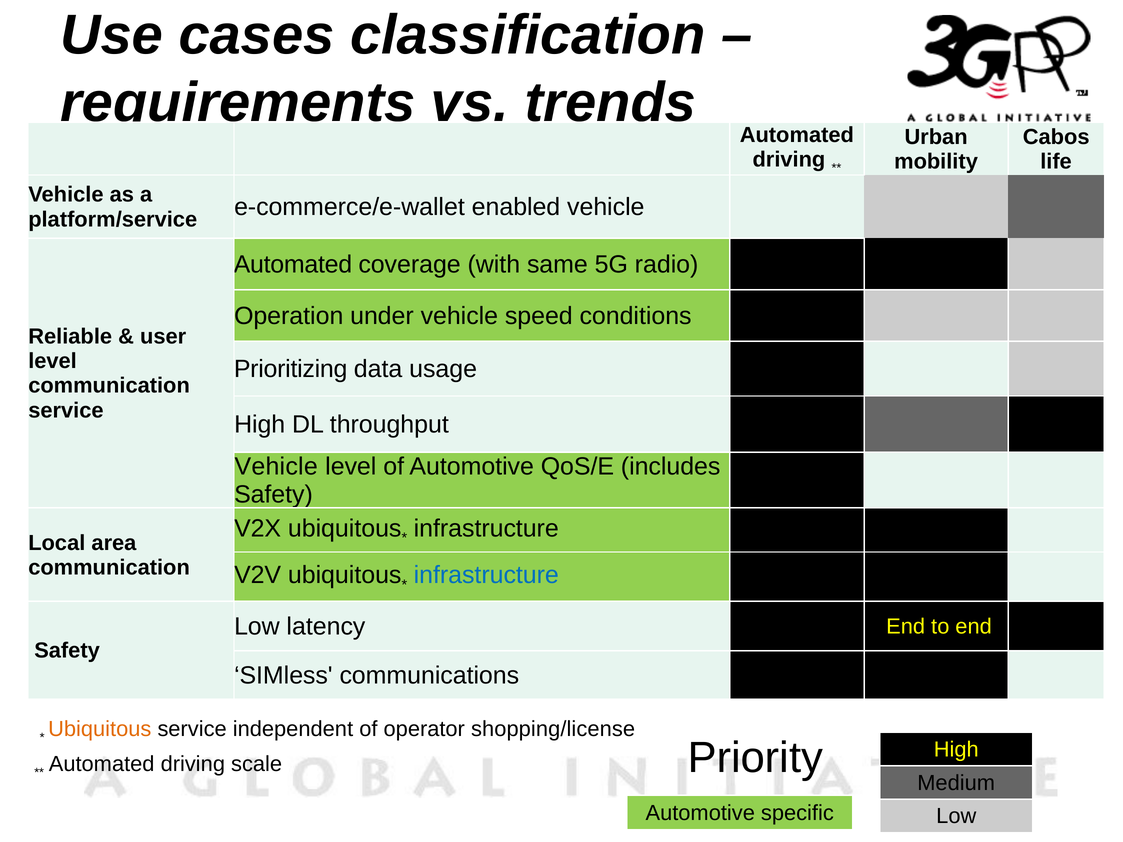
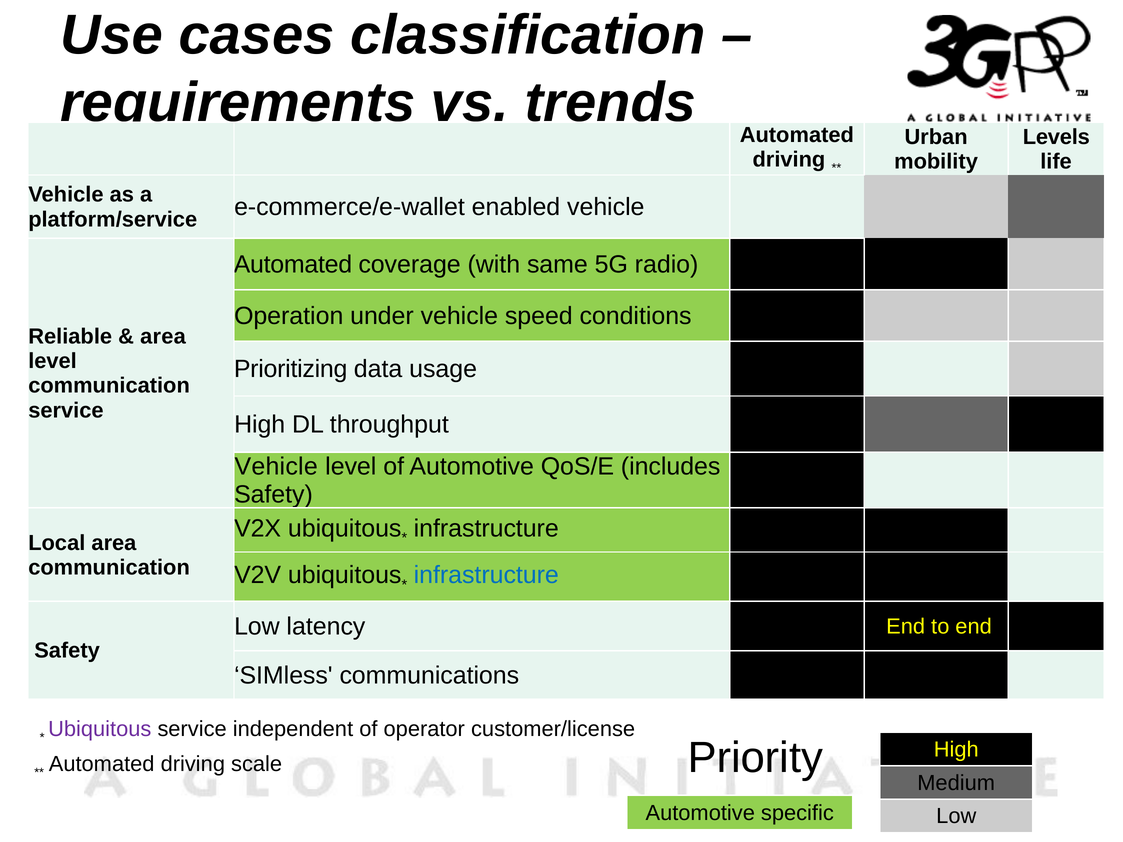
Cabos: Cabos -> Levels (1056, 137)
user: user -> area (163, 337)
Ubiquitous colour: orange -> purple (100, 729)
shopping/license: shopping/license -> customer/license (553, 729)
